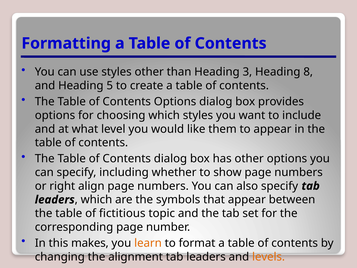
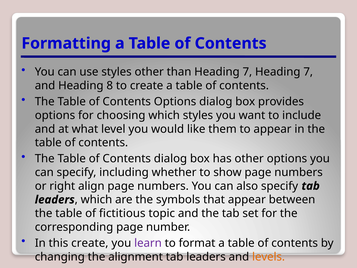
than Heading 3: 3 -> 7 (247, 72)
8: 8 -> 7 (308, 72)
5: 5 -> 8 (110, 86)
this makes: makes -> create (90, 243)
learn colour: orange -> purple (148, 243)
